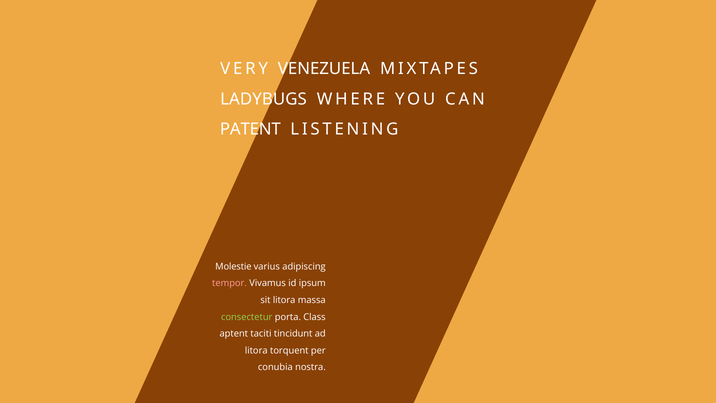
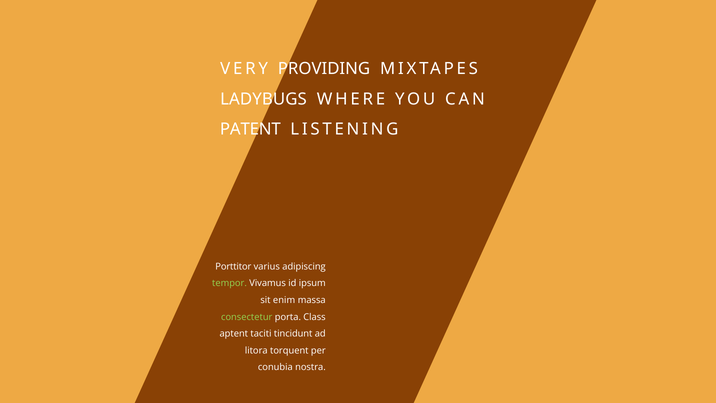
VENEZUELA: VENEZUELA -> PROVIDING (324, 69)
Molestie: Molestie -> Porttitor (233, 266)
tempor colour: pink -> light green (229, 283)
sit litora: litora -> enim (284, 300)
